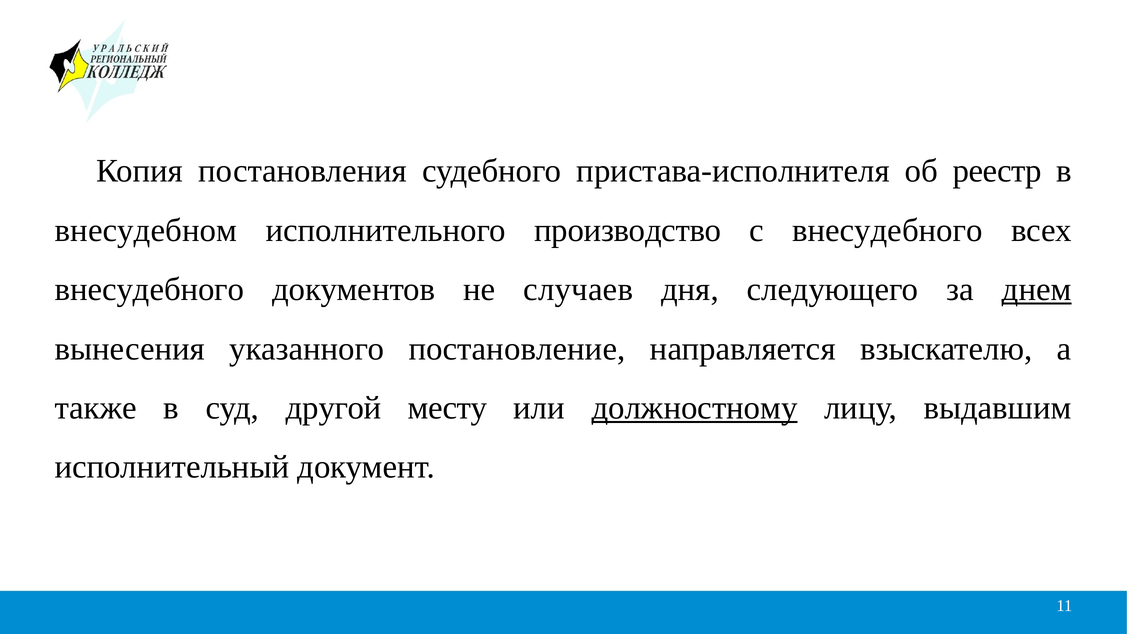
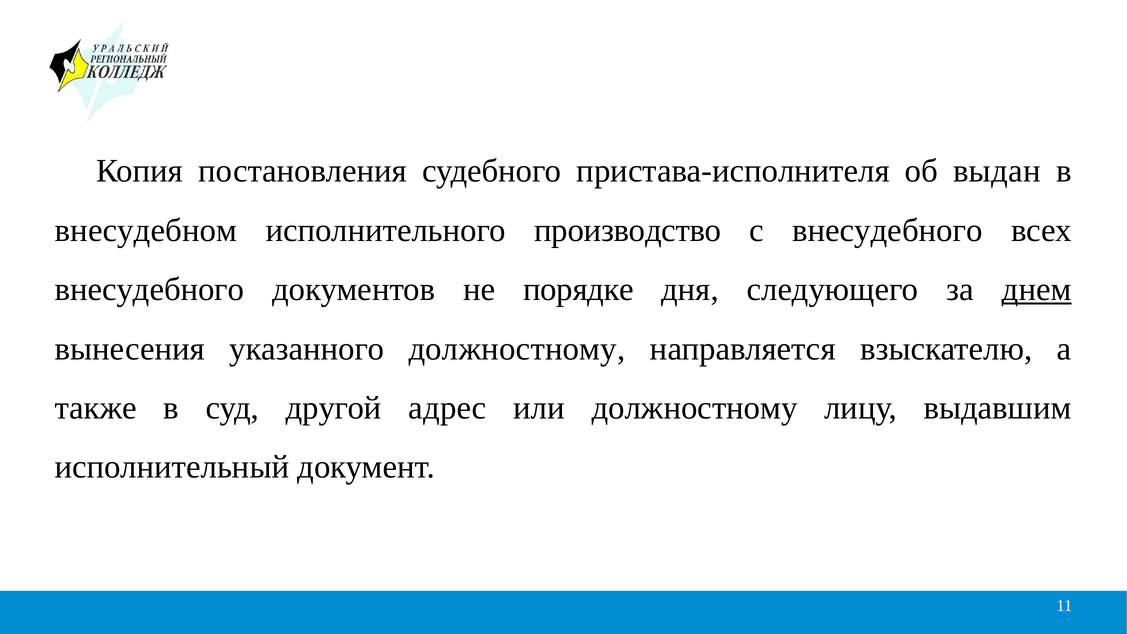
реестр: реестр -> выдан (997, 171)
случаев: случаев -> порядке (578, 289)
указанного постановление: постановление -> должностному (517, 349)
месту: месту -> адрес (447, 408)
должностному underline: present -> none (694, 408)
